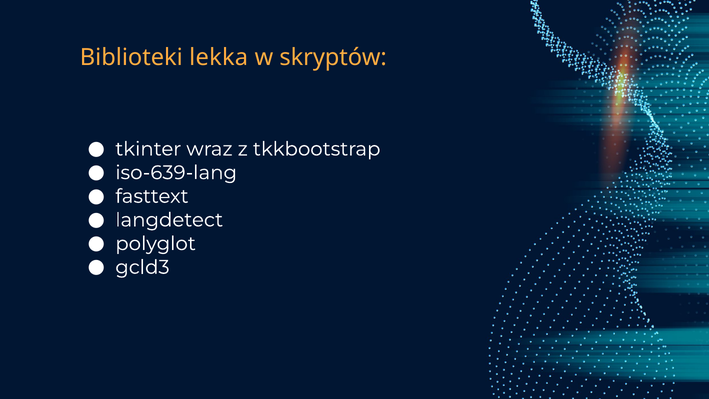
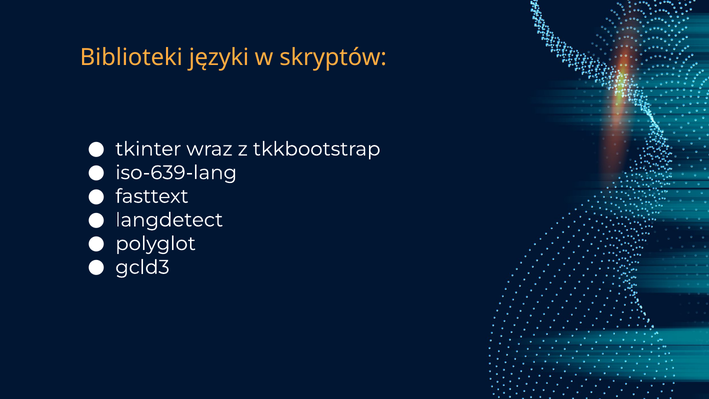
lekka: lekka -> języki (219, 57)
